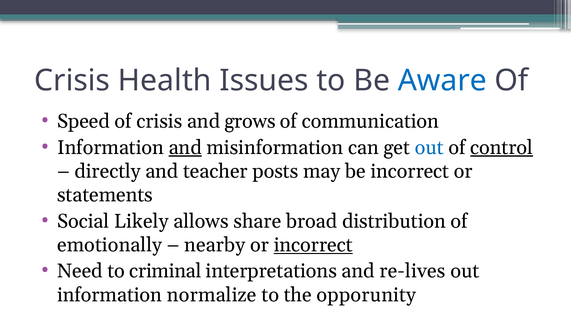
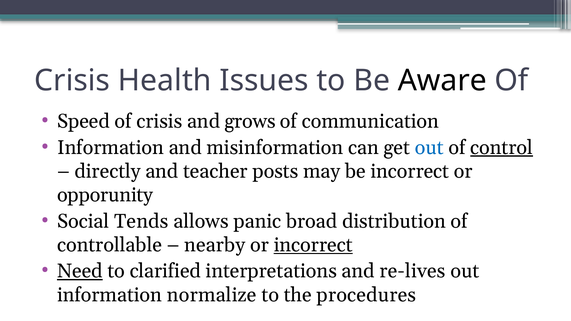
Aware colour: blue -> black (442, 81)
and underline: present -> none (185, 148)
statements: statements -> opporunity (105, 195)
Likely: Likely -> Tends (141, 221)
share: share -> panic (257, 221)
emotionally: emotionally -> controllable (109, 245)
Need underline: none -> present (80, 271)
criminal: criminal -> clarified (165, 271)
opporunity: opporunity -> procedures (366, 295)
